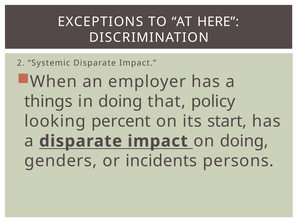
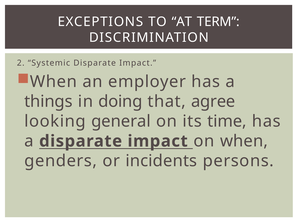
HERE: HERE -> TERM (218, 22)
policy: policy -> agree (213, 102)
percent: percent -> general (121, 122)
start: start -> time (227, 122)
on doing: doing -> when (244, 141)
